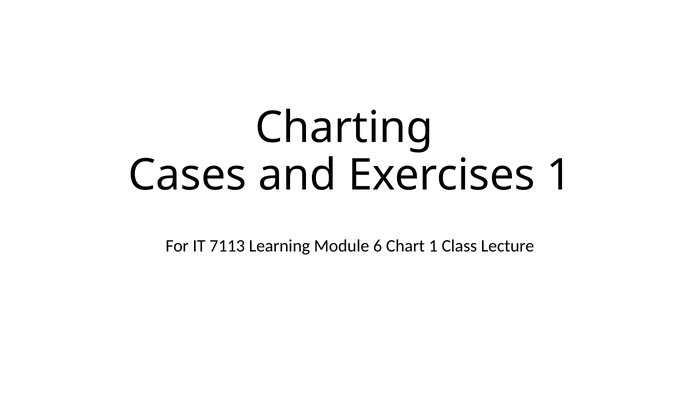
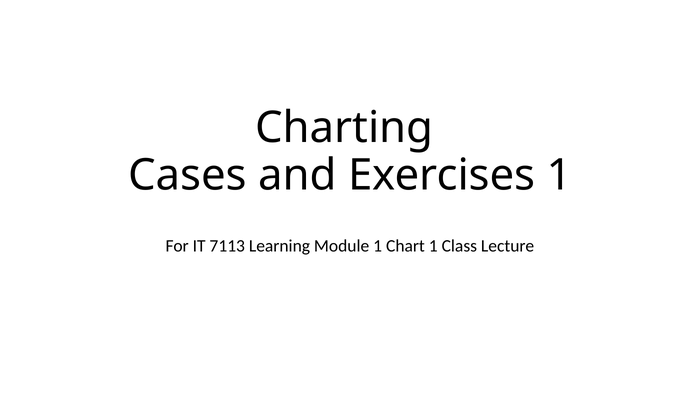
Module 6: 6 -> 1 (378, 246)
